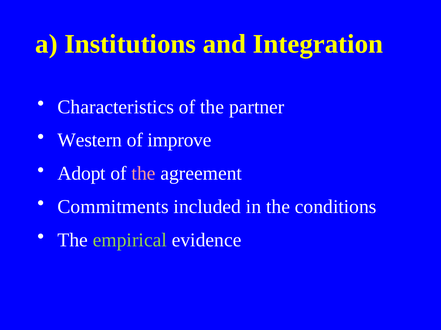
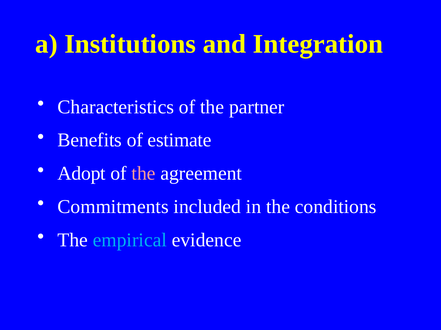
Western: Western -> Benefits (90, 141)
improve: improve -> estimate (180, 141)
empirical colour: light green -> light blue (130, 240)
